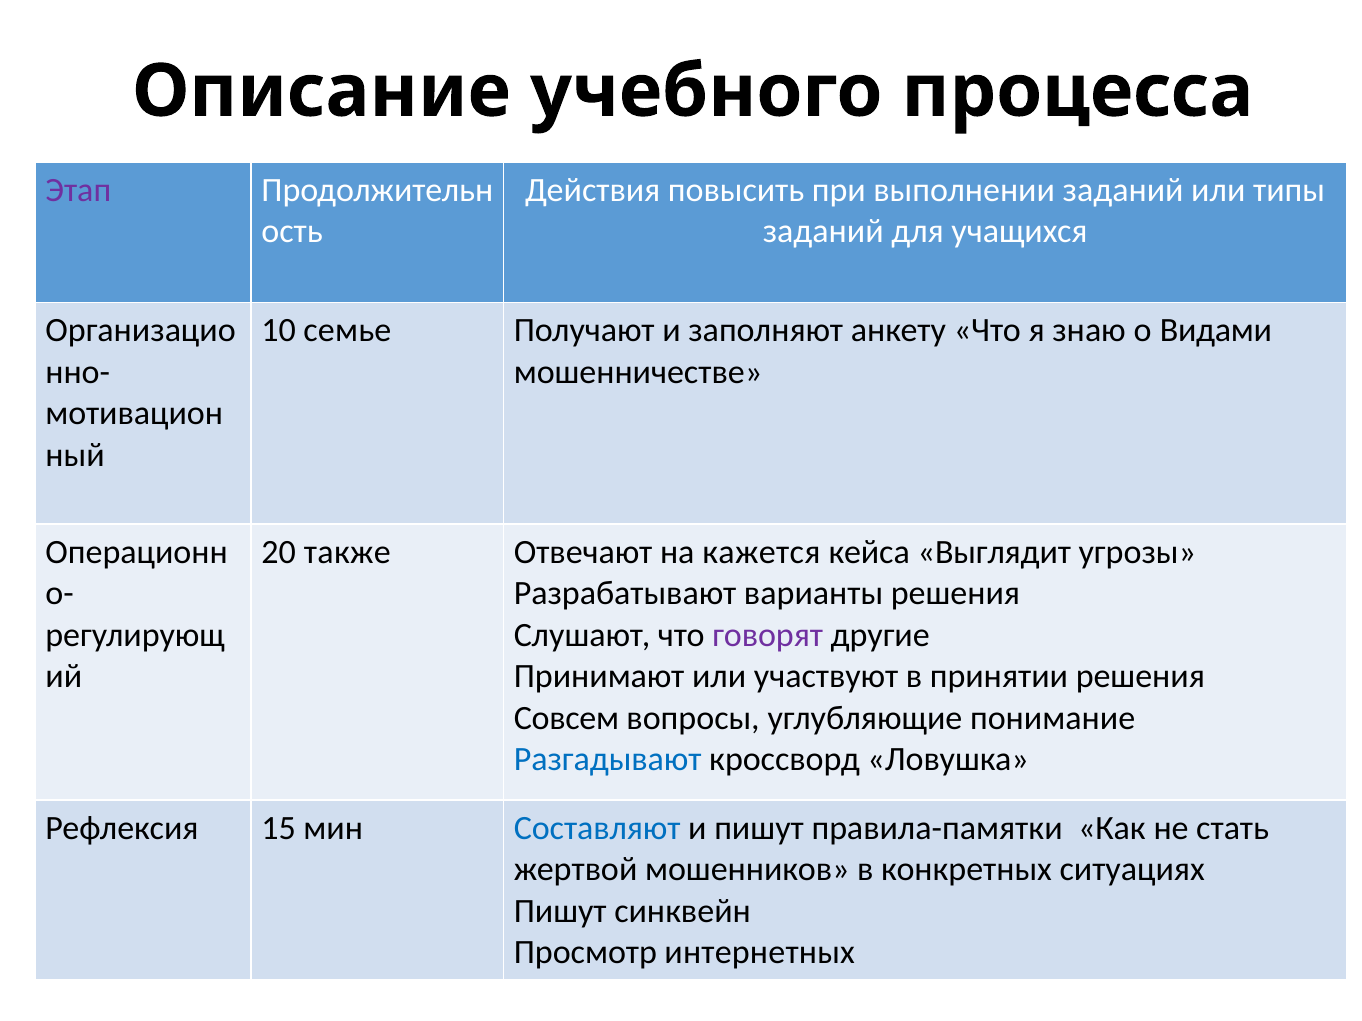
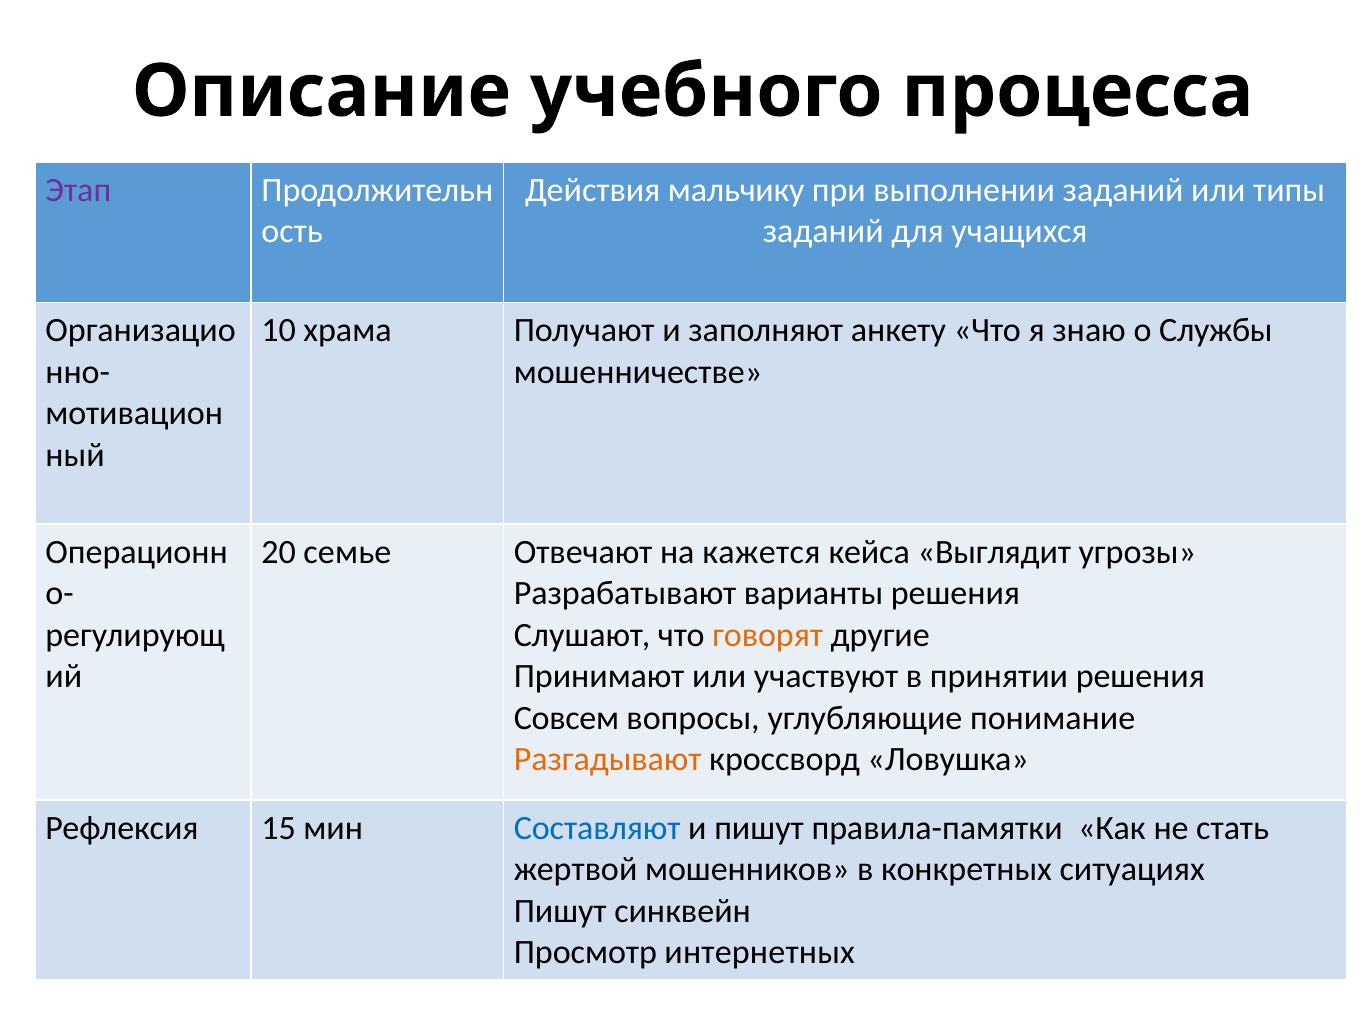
повысить: повысить -> мальчику (736, 190)
семье: семье -> храма (347, 331)
Видами: Видами -> Службы (1216, 331)
также: также -> семье (347, 552)
говорят colour: purple -> orange (768, 635)
Разгадывают colour: blue -> orange (608, 760)
